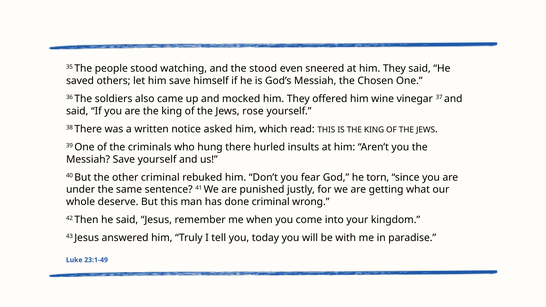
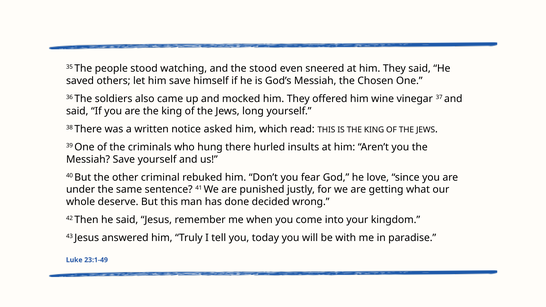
rose: rose -> long (253, 111)
torn: torn -> love (378, 177)
done criminal: criminal -> decided (271, 202)
